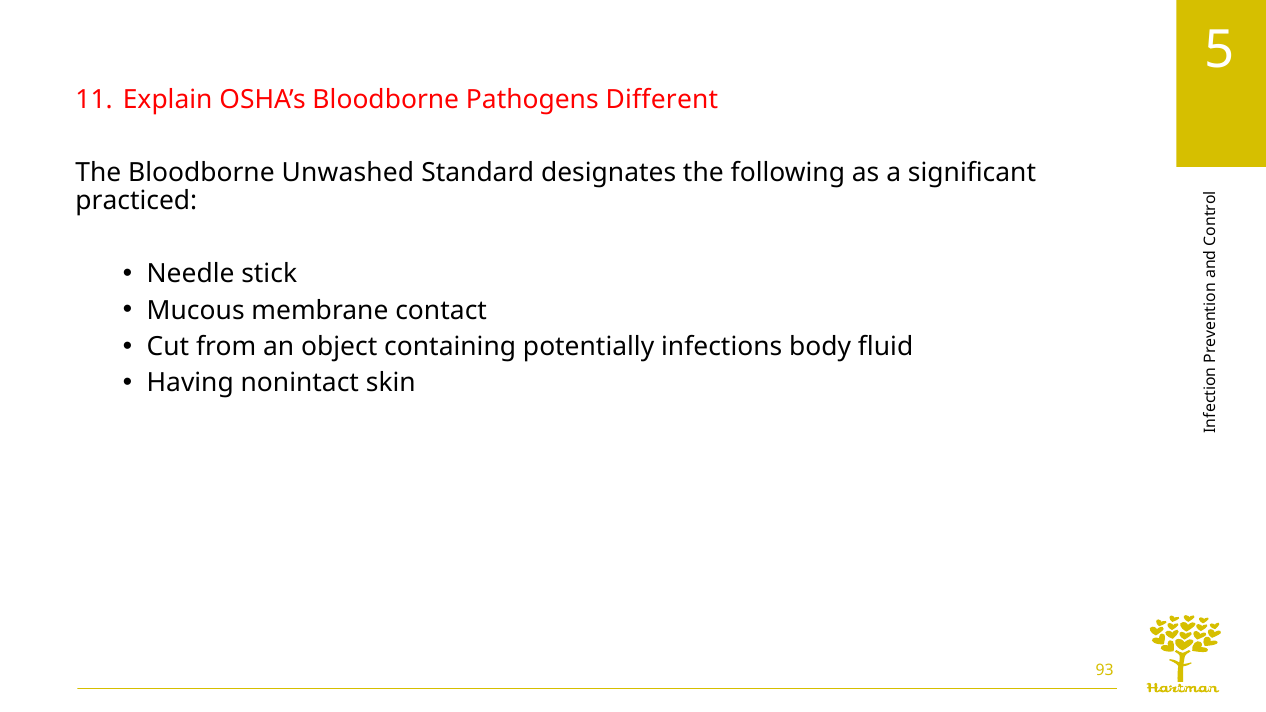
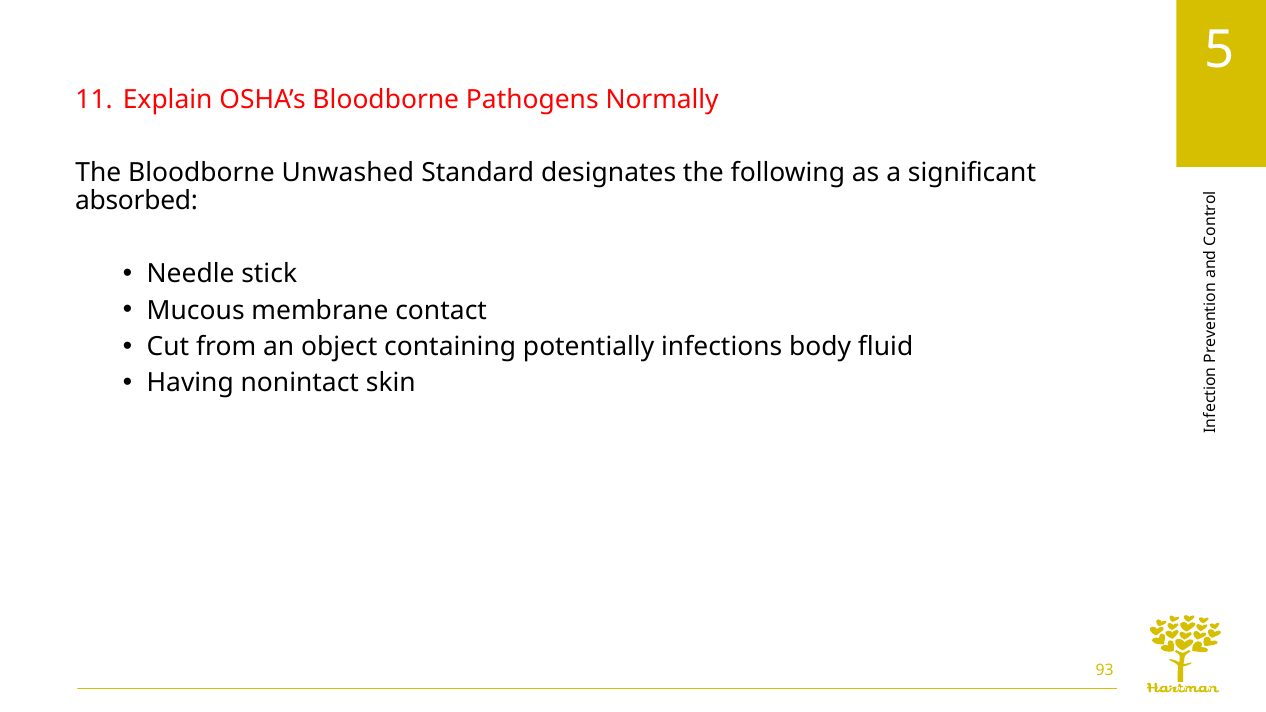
Different: Different -> Normally (662, 100)
practiced: practiced -> absorbed (136, 201)
